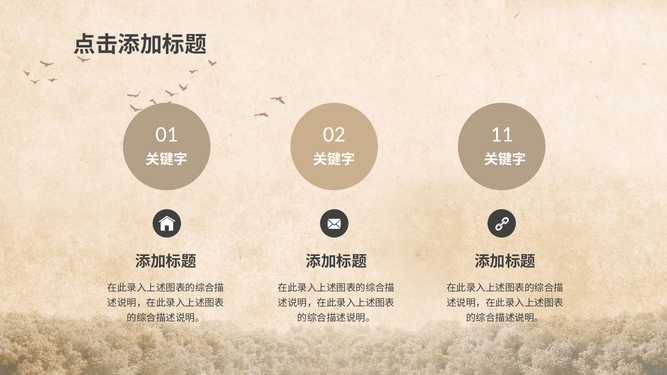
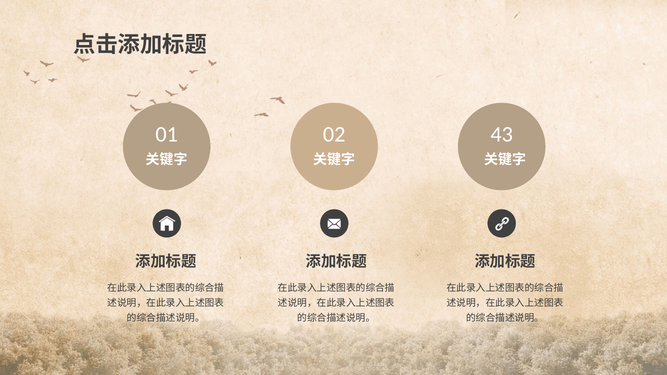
11: 11 -> 43 (502, 135)
